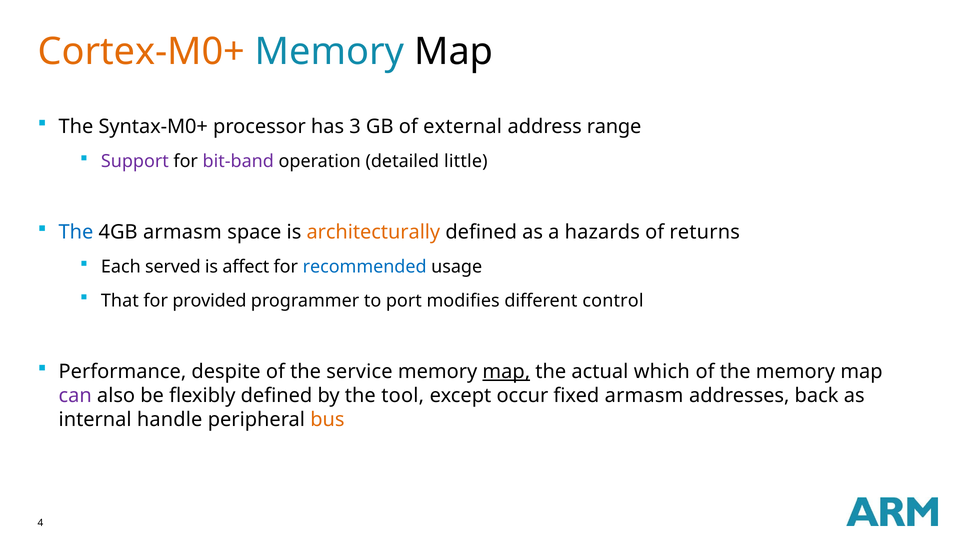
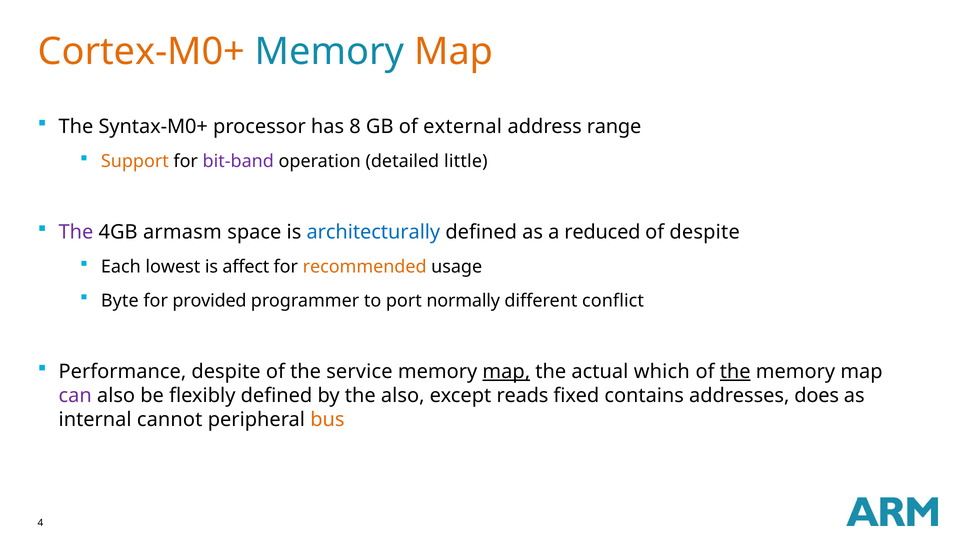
Map colour: black -> orange (454, 52)
3: 3 -> 8 (355, 127)
Support colour: purple -> orange (135, 161)
The colour: blue -> purple (76, 232)
architecturally colour: orange -> blue (373, 232)
hazards: hazards -> reduced (602, 232)
of returns: returns -> despite (705, 232)
served: served -> lowest (173, 267)
recommended colour: blue -> orange (365, 267)
That: That -> Byte (120, 300)
modifies: modifies -> normally (463, 300)
control: control -> conflict (613, 300)
the underline: none -> present (735, 371)
the tool: tool -> also (403, 395)
occur: occur -> reads (522, 395)
fixed armasm: armasm -> contains (644, 395)
back: back -> does (817, 395)
handle: handle -> cannot (170, 419)
